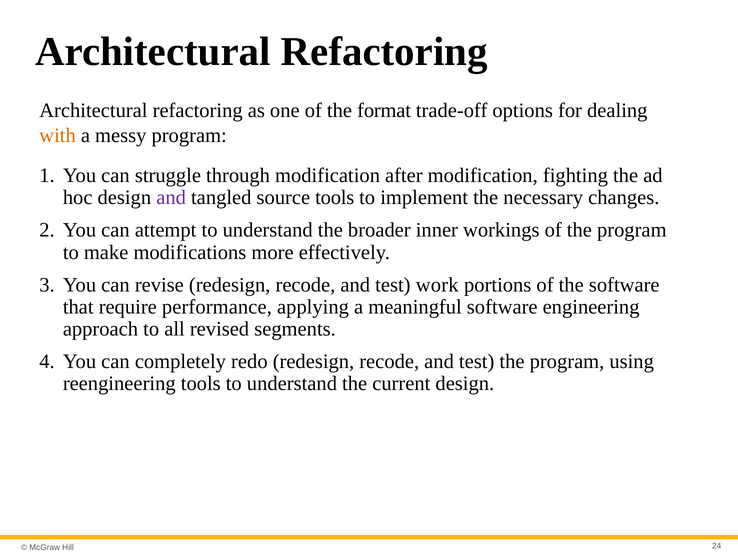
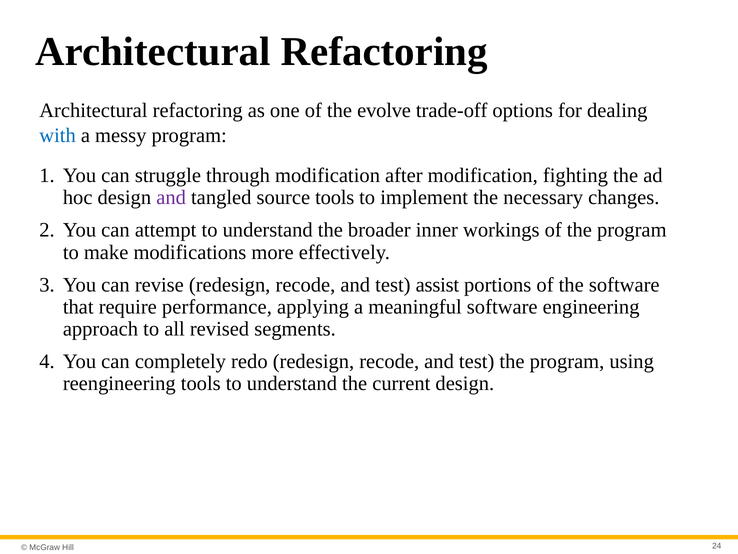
format: format -> evolve (384, 111)
with colour: orange -> blue (58, 135)
work: work -> assist (437, 284)
